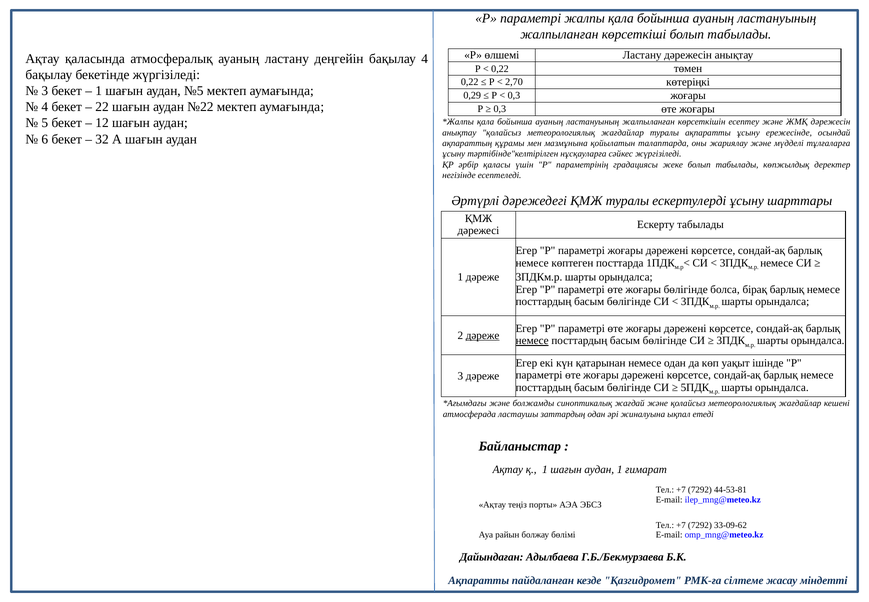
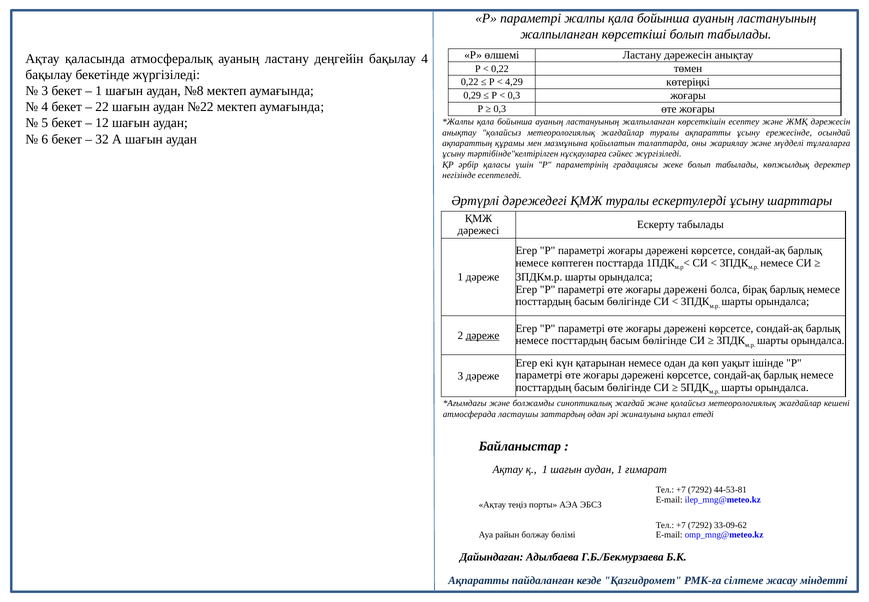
2,70: 2,70 -> 4,29 (514, 82)
№5: №5 -> №8 (194, 91)
бөлігінде: бөлігінде -> дәрежені (686, 289)
немесе underline: present -> none (532, 341)
